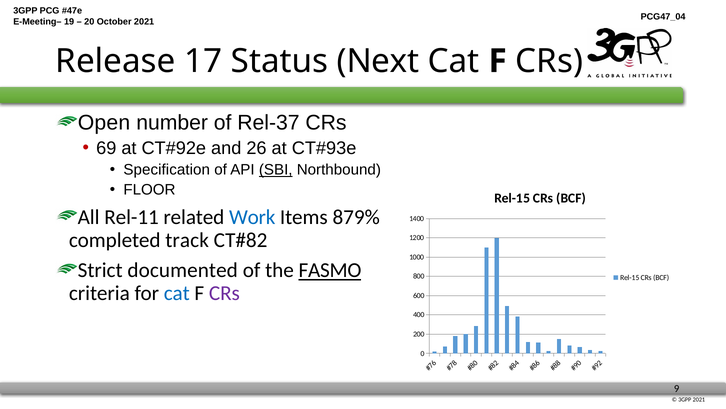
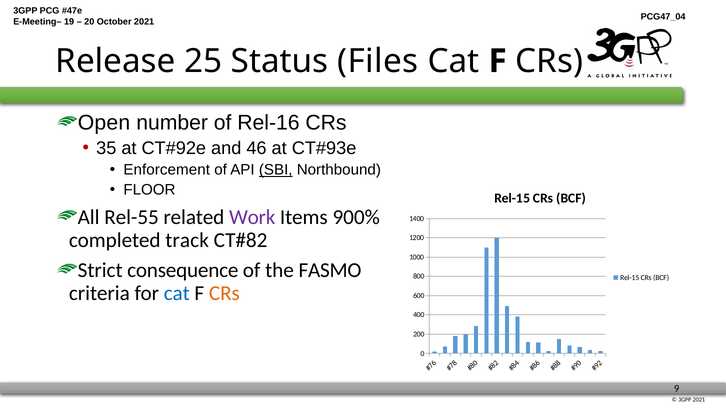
17: 17 -> 25 (203, 61)
Next: Next -> Files (378, 61)
Rel-37: Rel-37 -> Rel-16 (268, 123)
69: 69 -> 35 (106, 148)
26: 26 -> 46 (256, 148)
Specification: Specification -> Enforcement (167, 170)
Rel-11: Rel-11 -> Rel-55 (132, 217)
Work colour: blue -> purple (252, 217)
879%: 879% -> 900% (356, 217)
documented: documented -> consequence (183, 270)
FASMO underline: present -> none (330, 270)
CRs colour: purple -> orange (224, 293)
